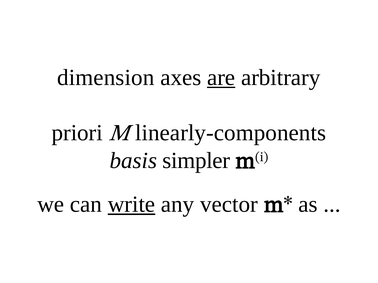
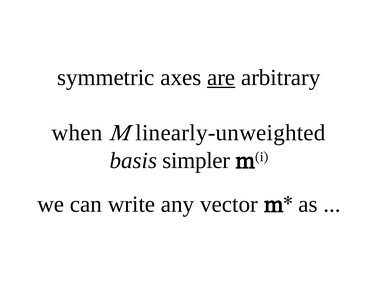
dimension: dimension -> symmetric (106, 78)
priori: priori -> when (77, 133)
linearly-components: linearly-components -> linearly-unweighted (230, 133)
write underline: present -> none (131, 205)
